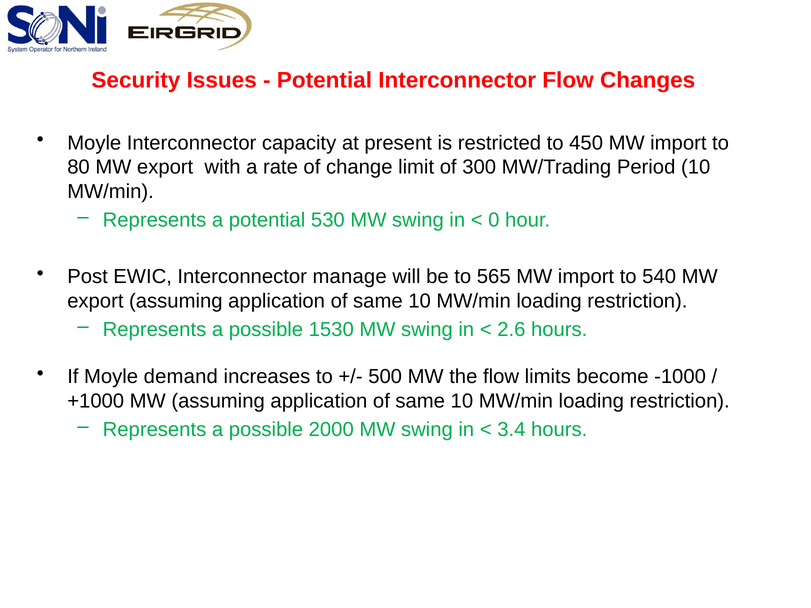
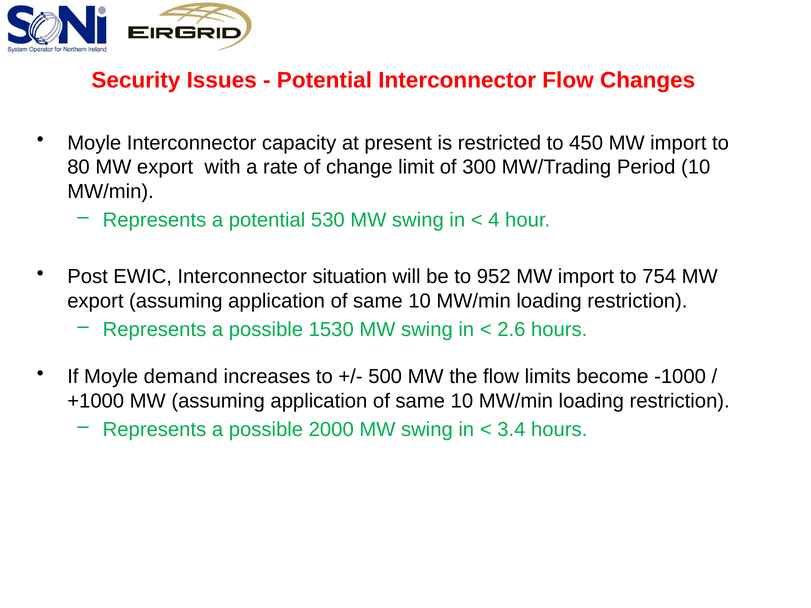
0: 0 -> 4 (494, 220)
manage: manage -> situation (350, 277)
565: 565 -> 952 (494, 277)
540: 540 -> 754 (659, 277)
